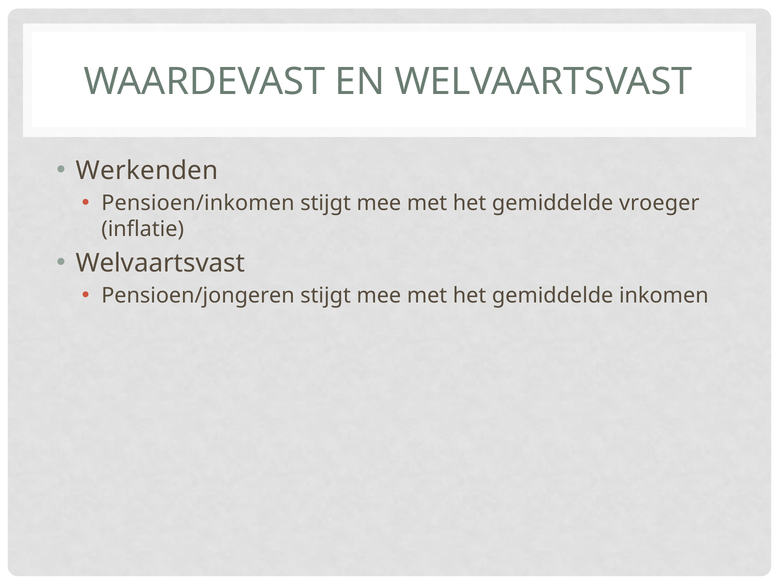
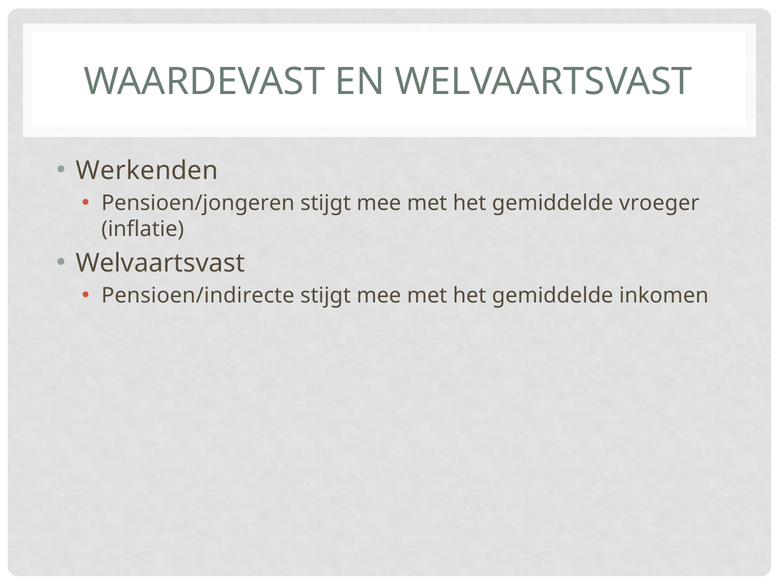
Pensioen/inkomen: Pensioen/inkomen -> Pensioen/jongeren (198, 203)
Pensioen/jongeren: Pensioen/jongeren -> Pensioen/indirecte (198, 296)
